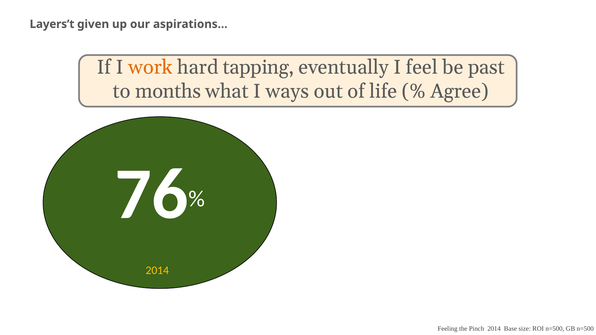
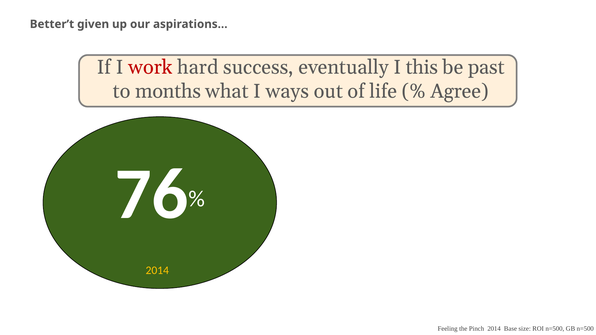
Layers’t: Layers’t -> Better’t (52, 24)
work colour: orange -> red (150, 67)
tapping: tapping -> success (258, 67)
feel: feel -> this (422, 67)
